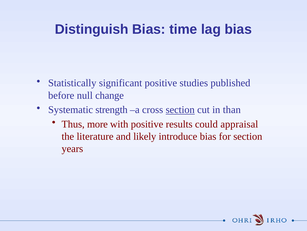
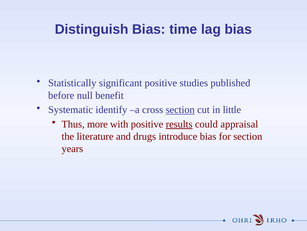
change: change -> benefit (109, 95)
strength: strength -> identify (111, 109)
than: than -> little (232, 109)
results underline: none -> present (179, 124)
likely: likely -> drugs (145, 136)
